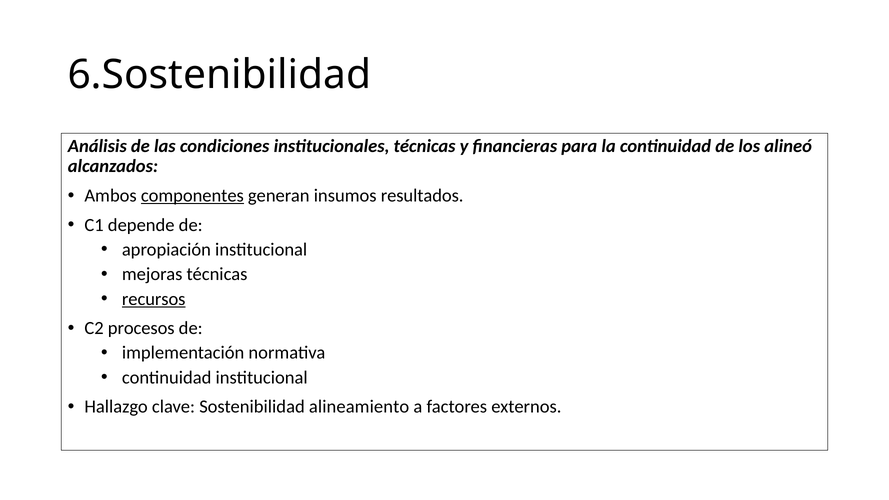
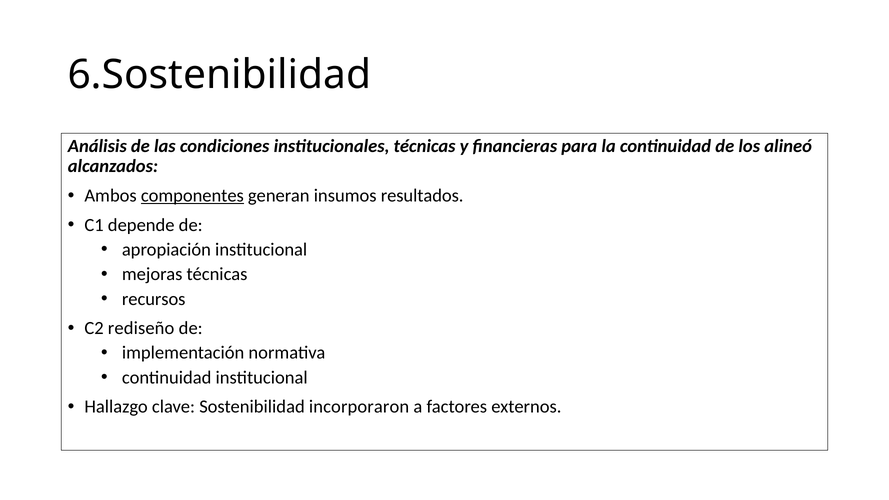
recursos underline: present -> none (154, 299)
procesos: procesos -> rediseño (141, 328)
alineamiento: alineamiento -> incorporaron (359, 407)
